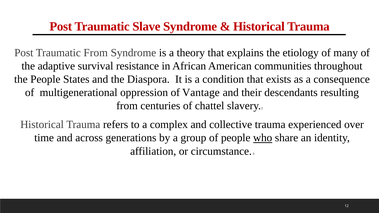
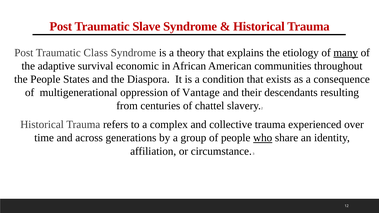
Traumatic From: From -> Class (96, 53)
many underline: none -> present (346, 53)
resistance: resistance -> economic (138, 66)
